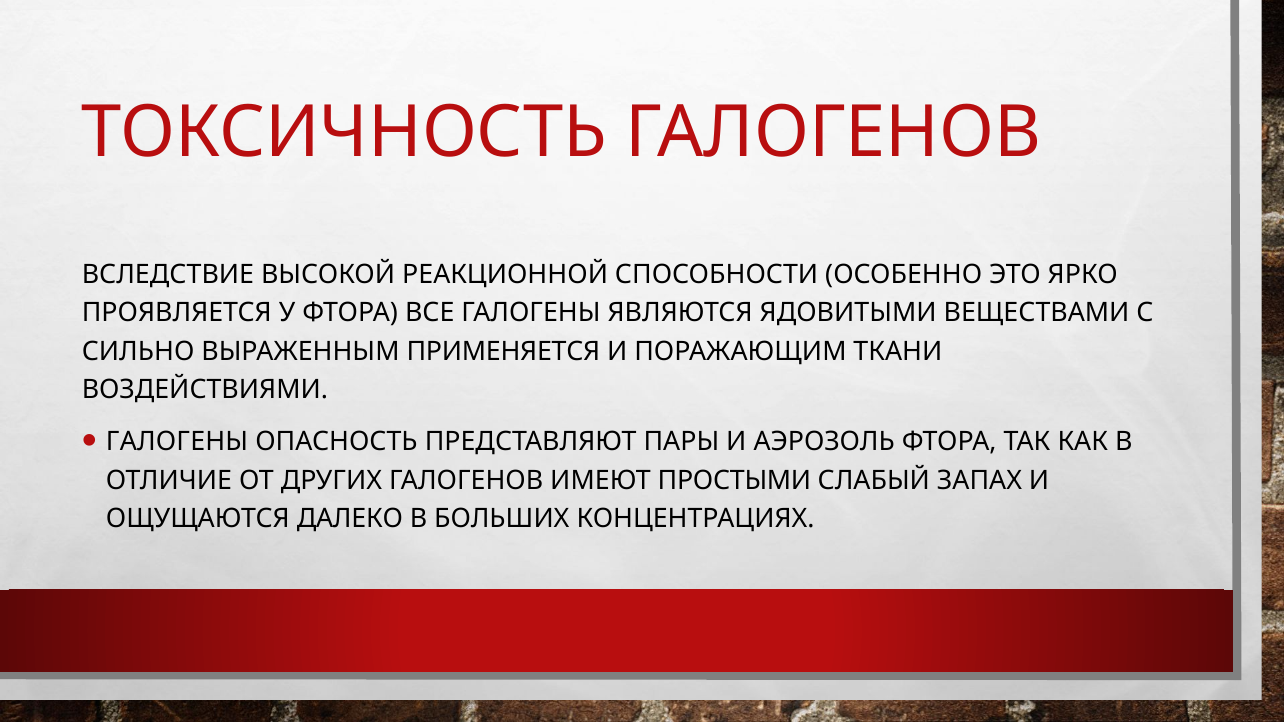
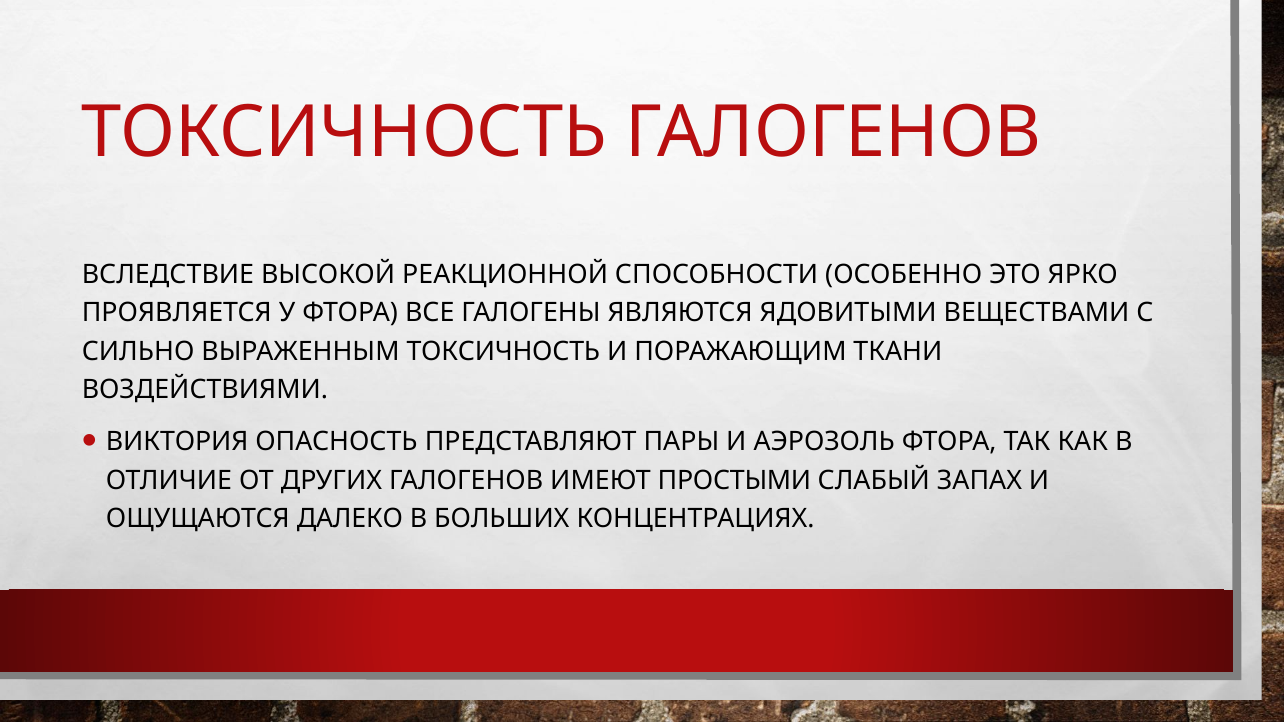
ВЫРАЖЕННЫМ ПРИМЕНЯЕТСЯ: ПРИМЕНЯЕТСЯ -> ТОКСИЧНОСТЬ (503, 352)
ГАЛОГЕНЫ: ГАЛОГЕНЫ -> ВИКТОРИЯ (177, 442)
